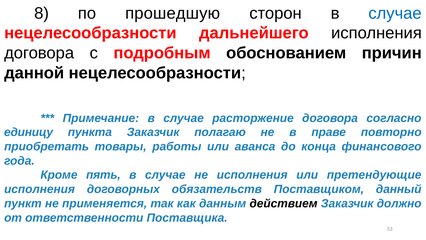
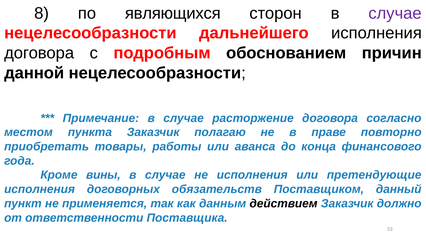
прошедшую: прошедшую -> являющихся (173, 13)
случае colour: blue -> purple (395, 13)
единицу: единицу -> местом (28, 132)
пять: пять -> вины (103, 175)
